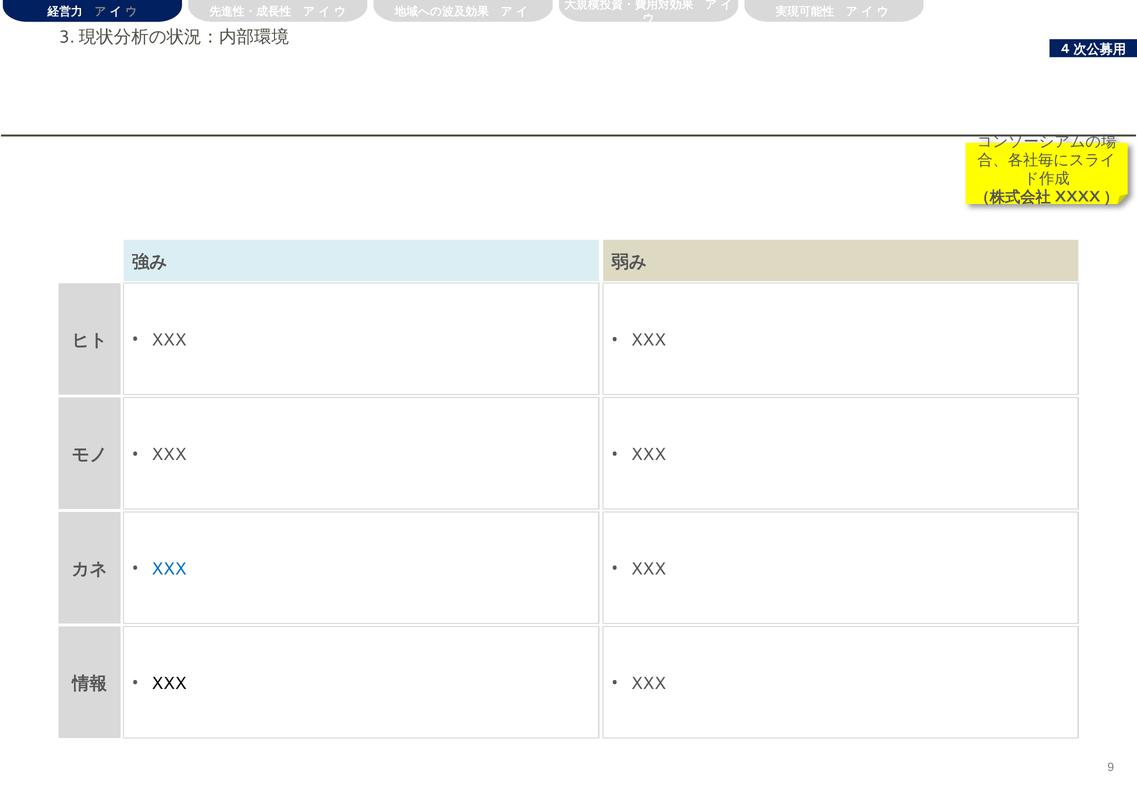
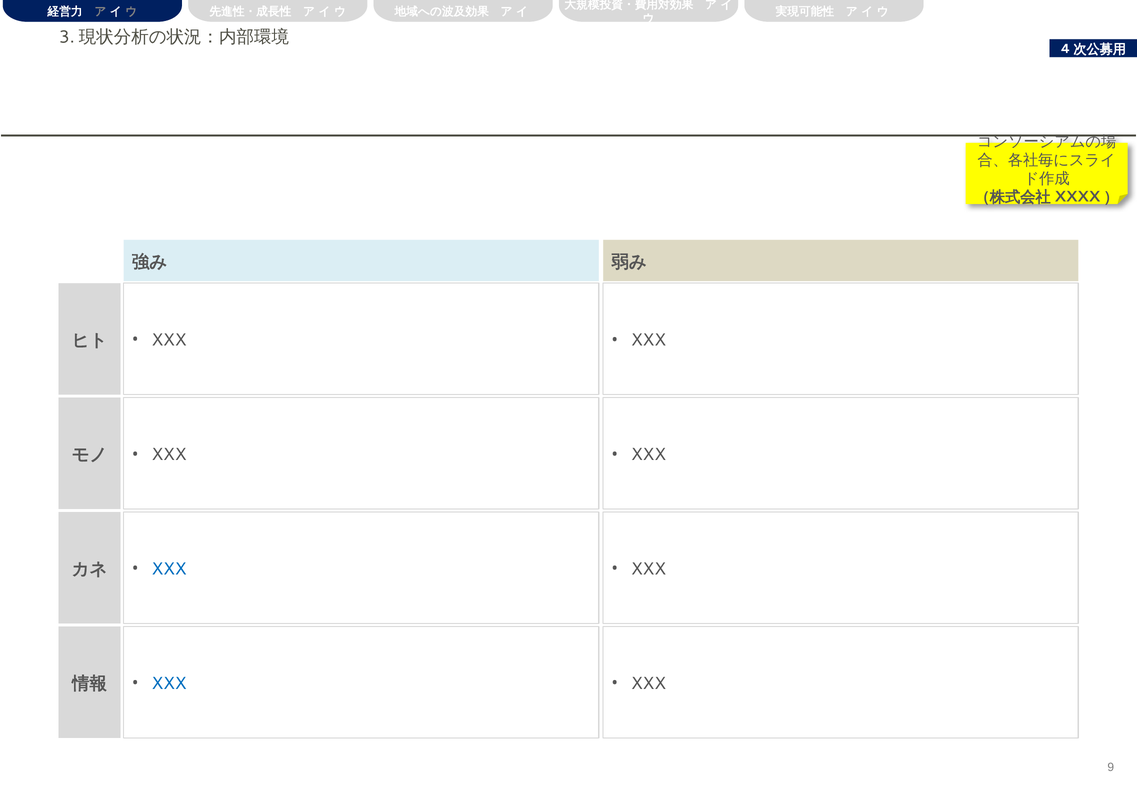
XXX colour: black -> blue (169, 683)
